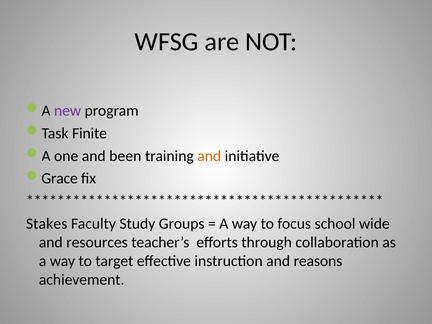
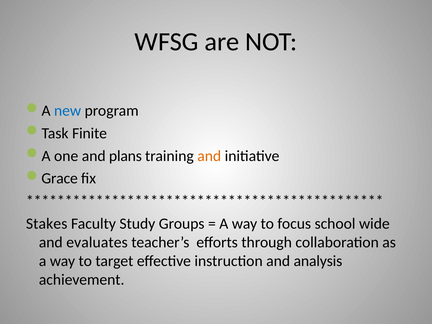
new colour: purple -> blue (68, 111)
been: been -> plans (125, 156)
resources: resources -> evaluates (97, 242)
reasons: reasons -> analysis (318, 261)
